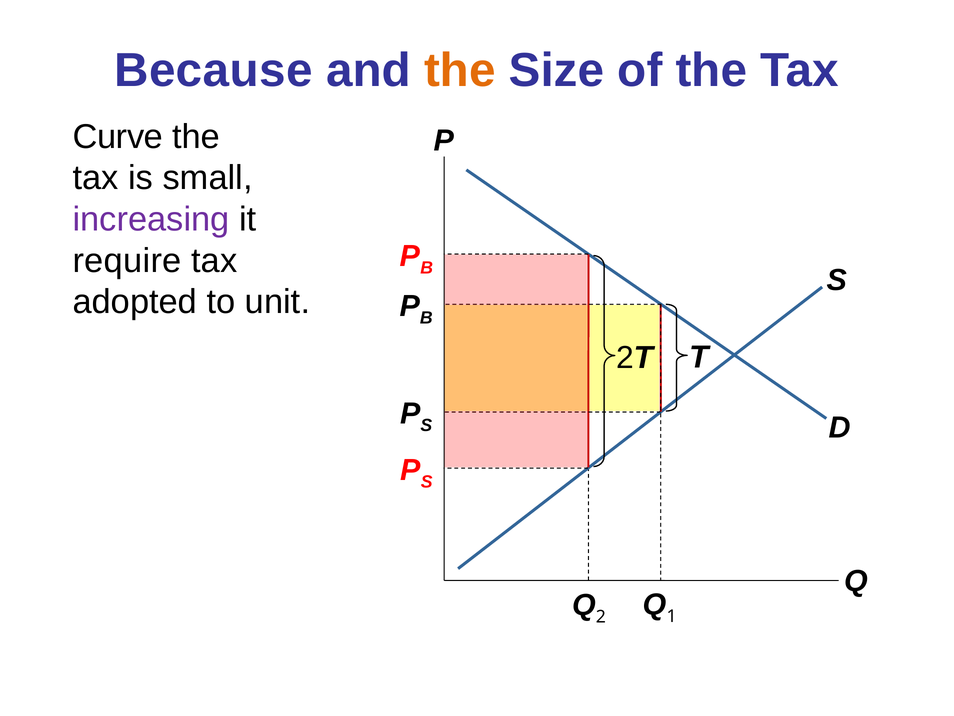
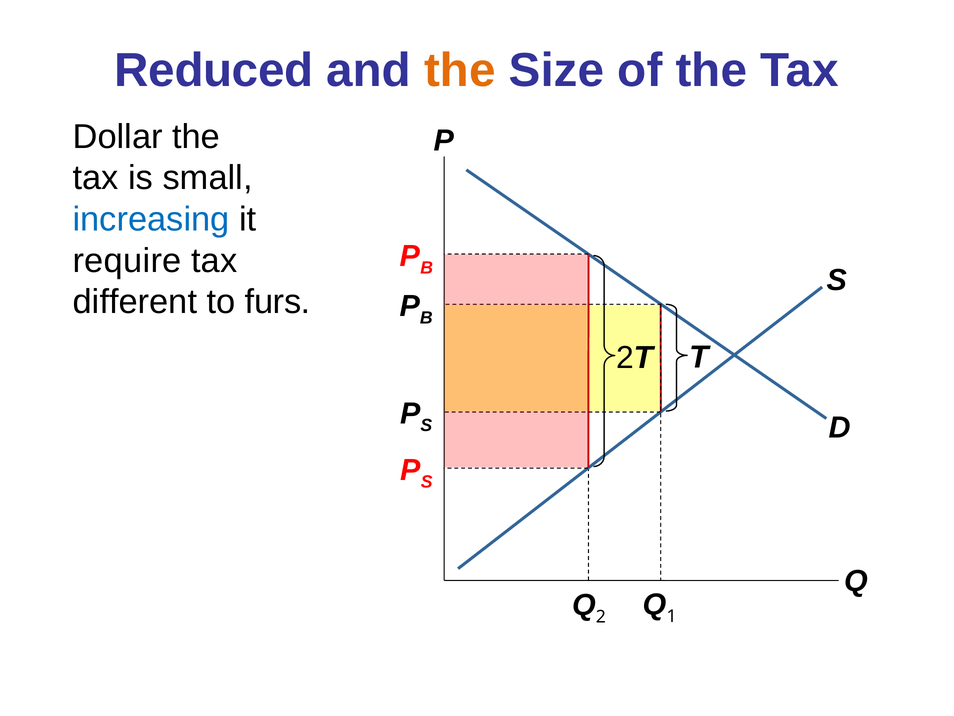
Because: Because -> Reduced (214, 71)
Curve: Curve -> Dollar (118, 137)
increasing colour: purple -> blue (151, 219)
adopted: adopted -> different (135, 302)
unit: unit -> furs (278, 302)
